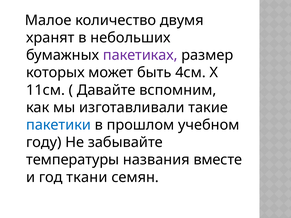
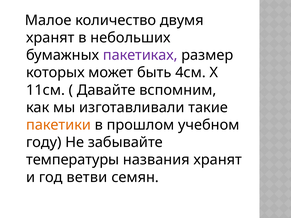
пакетики colour: blue -> orange (59, 125)
названия вместе: вместе -> хранят (218, 160)
ткани: ткани -> ветви (87, 177)
